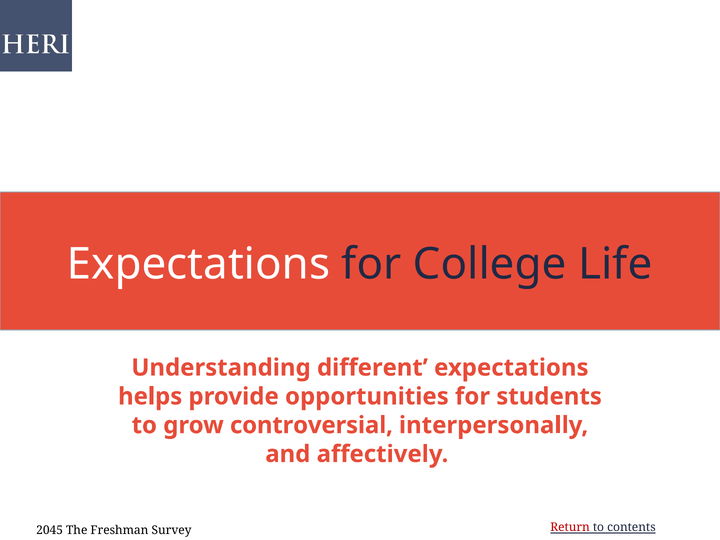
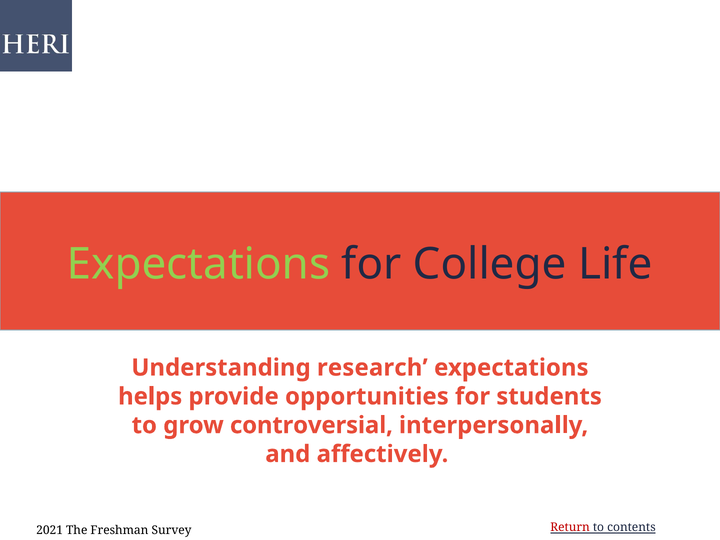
Expectations colour: white -> light green (198, 264)
different: different -> research (372, 368)
2045: 2045 -> 2021 (50, 530)
